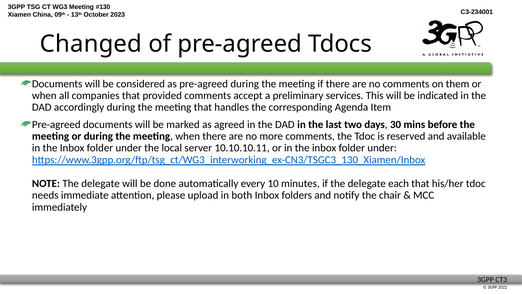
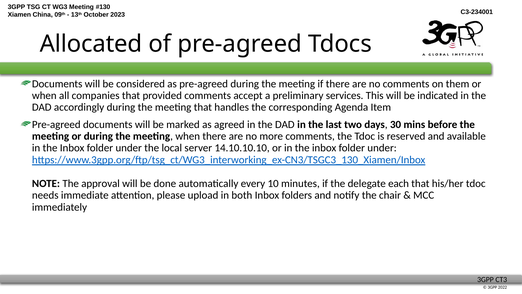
Changed: Changed -> Allocated (91, 44)
10.10.10.11: 10.10.10.11 -> 14.10.10.10 (242, 148)
NOTE The delegate: delegate -> approval (101, 183)
